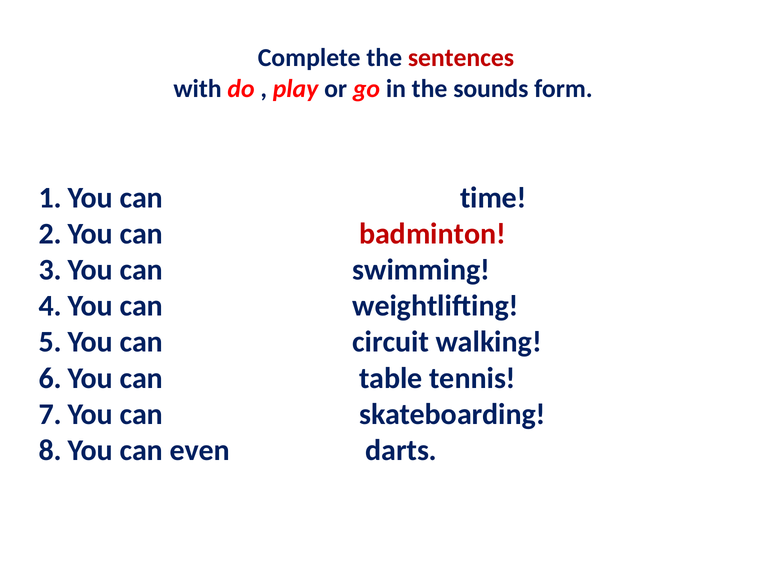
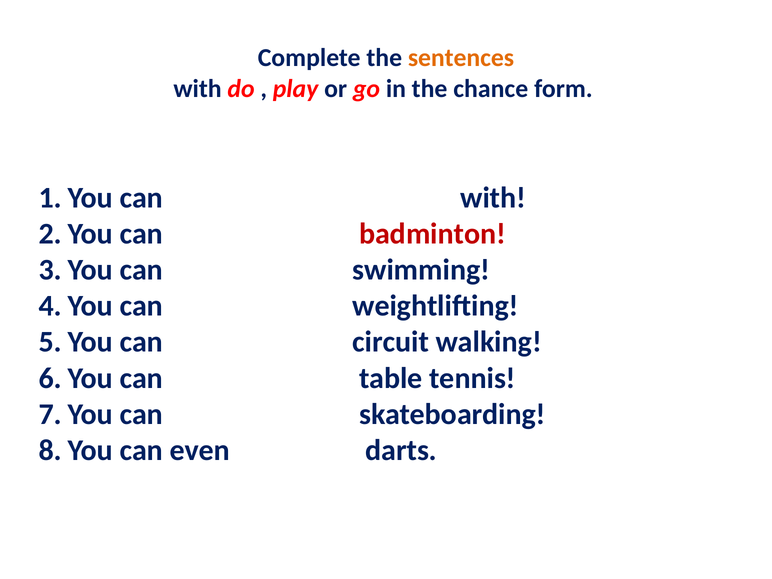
sentences colour: red -> orange (461, 58)
sounds: sounds -> chance (491, 89)
can time: time -> with (493, 198)
